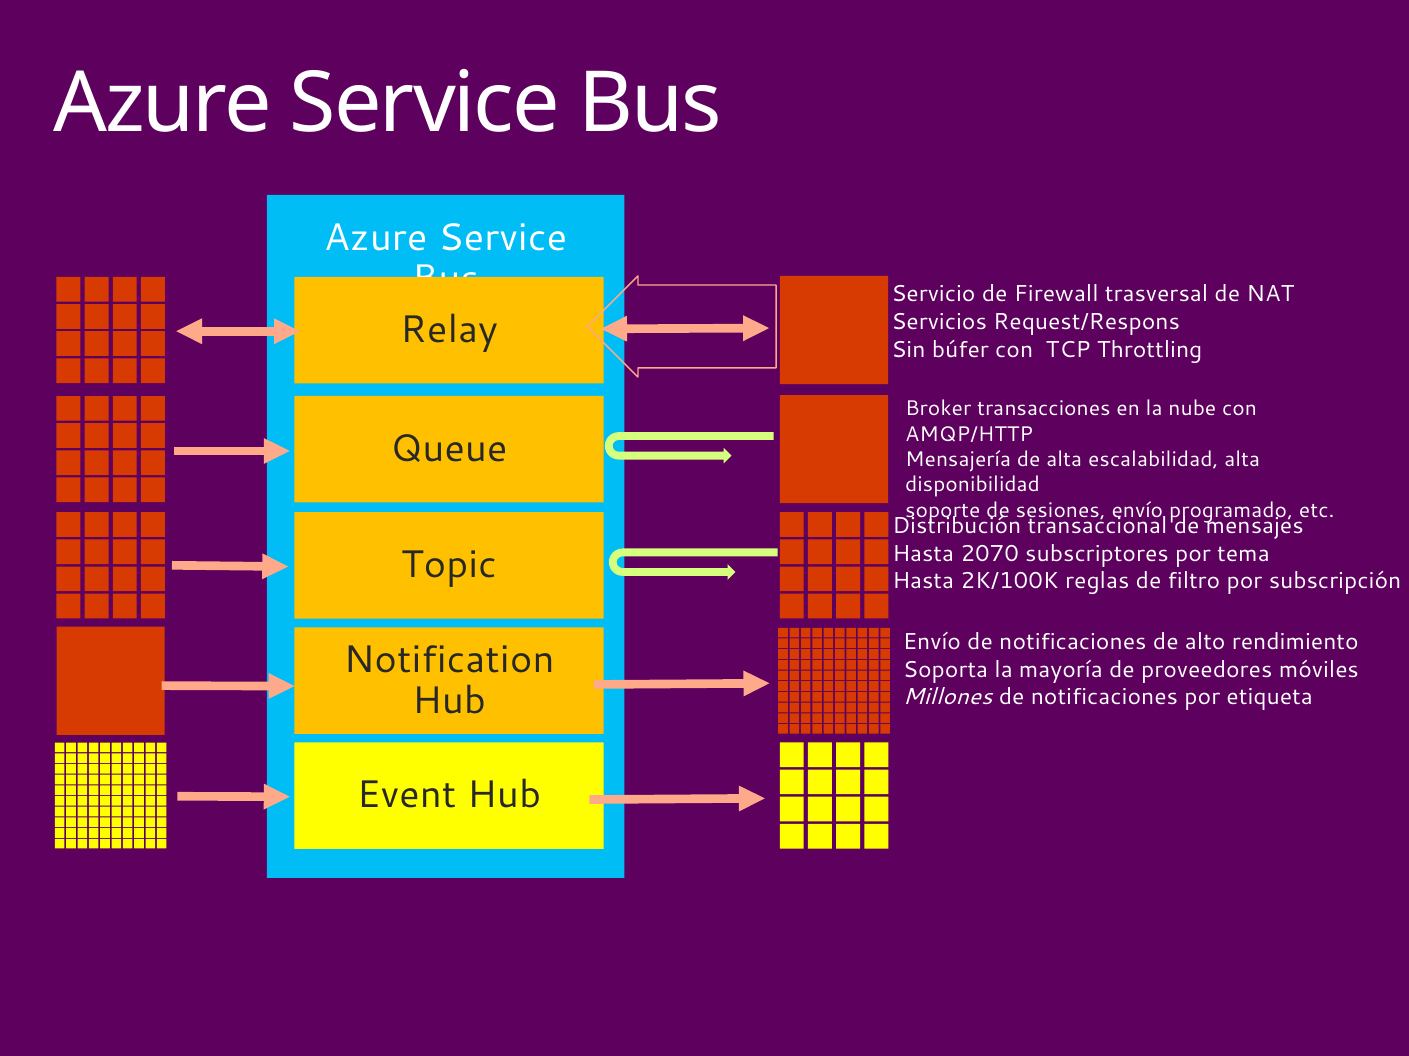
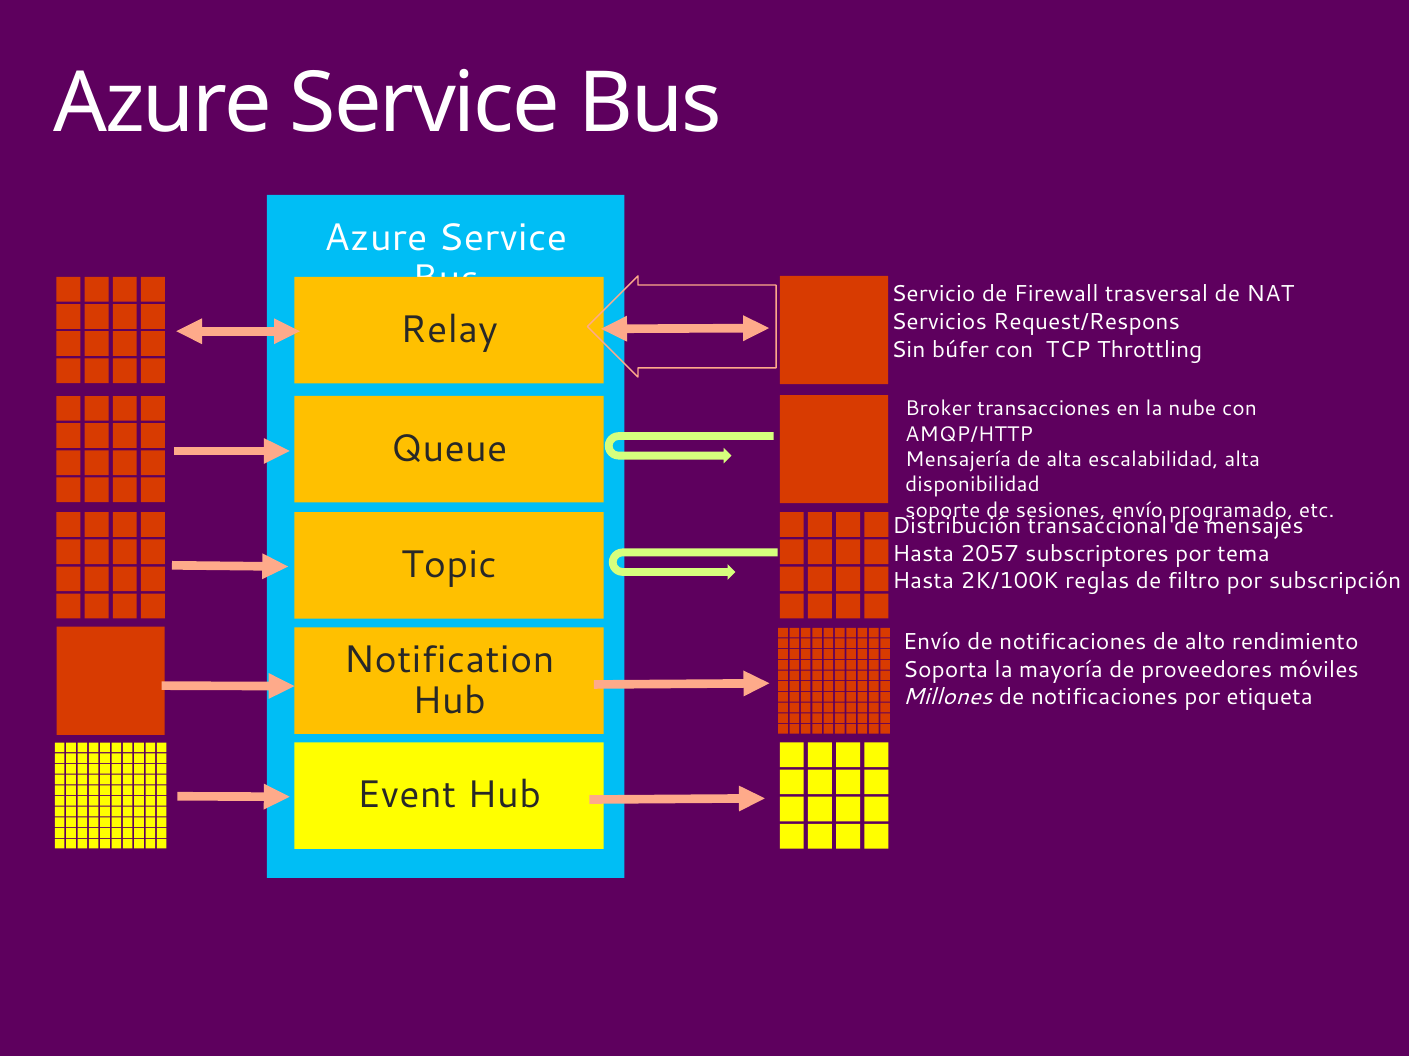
2070: 2070 -> 2057 (990, 554)
